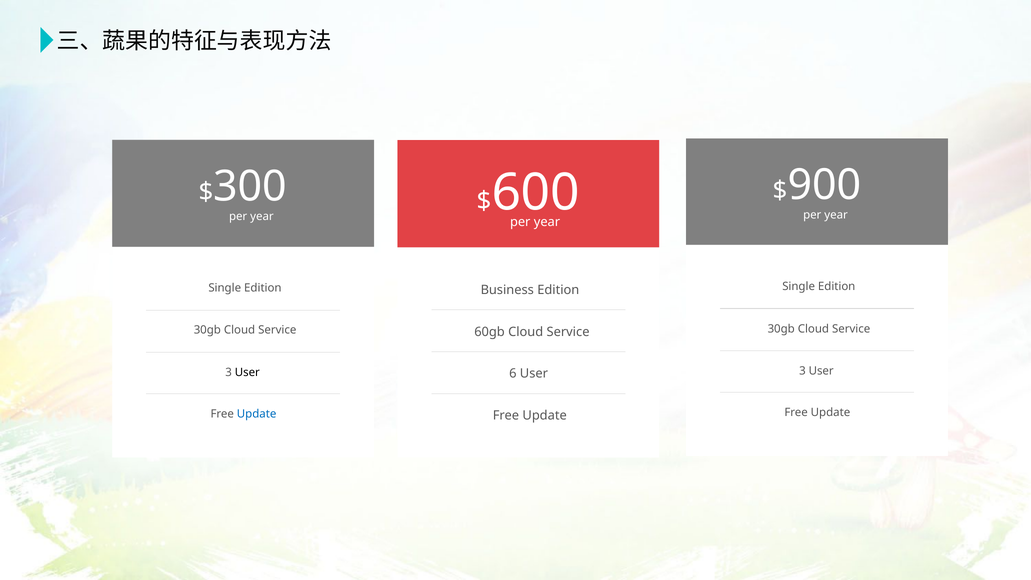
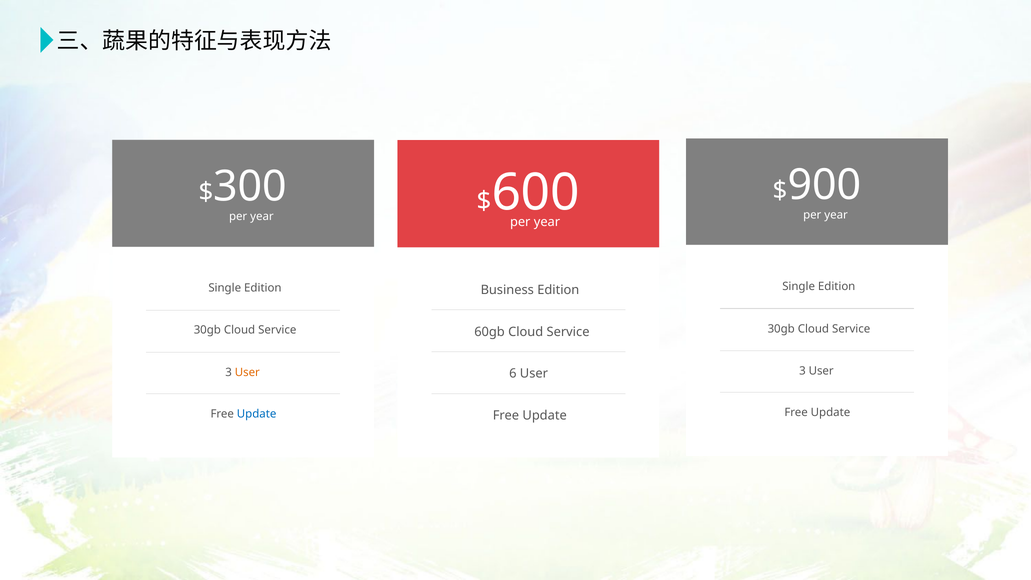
User colour: black -> orange (247, 372)
